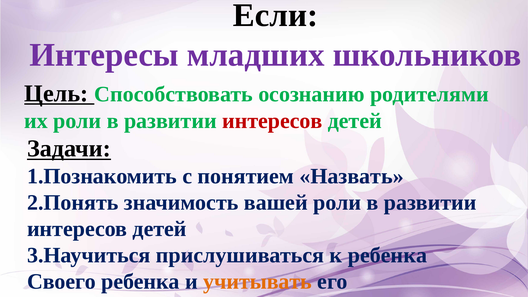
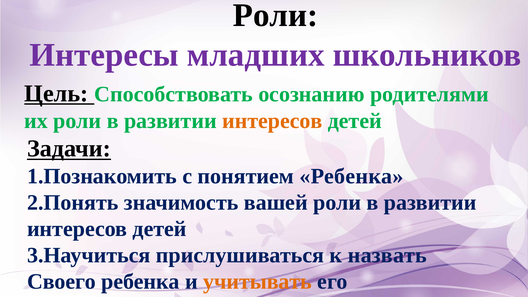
Если: Если -> Роли (276, 15)
интересов colour: red -> orange (272, 121)
понятием Назвать: Назвать -> Ребенка (351, 176)
к ребенка: ребенка -> назвать (387, 255)
